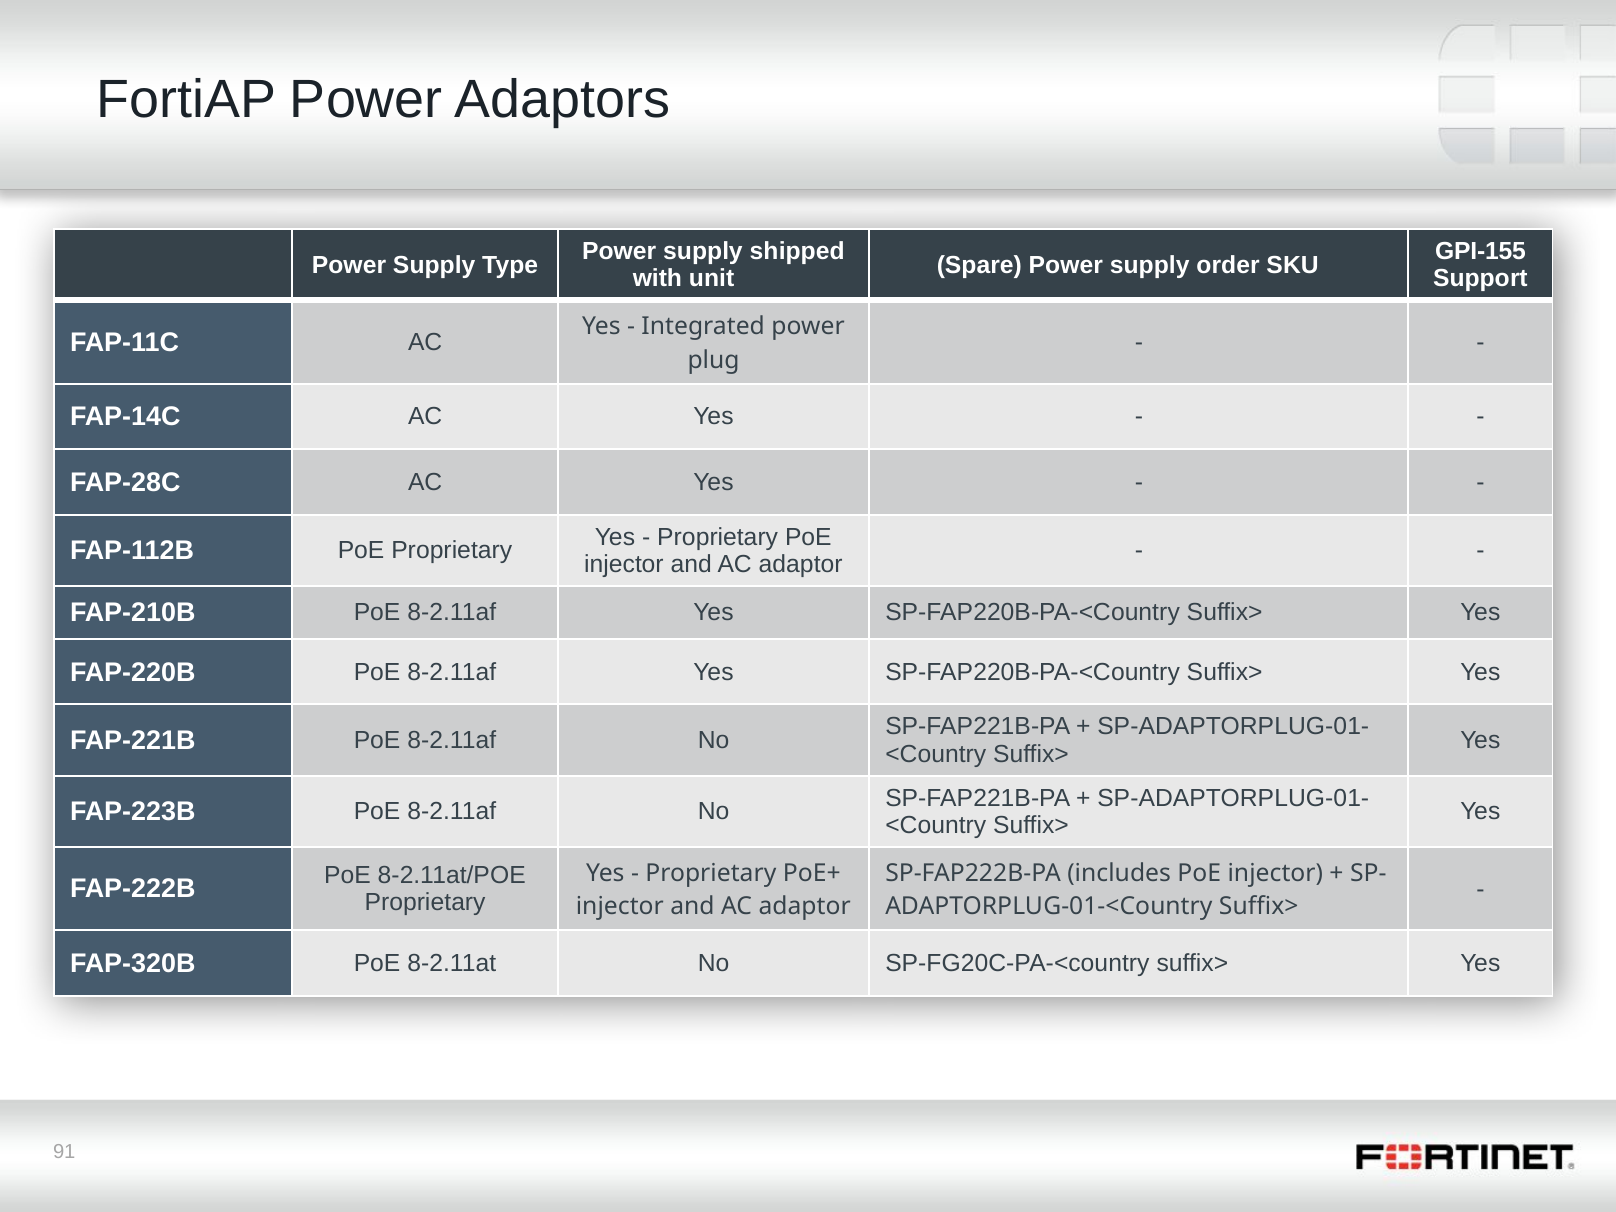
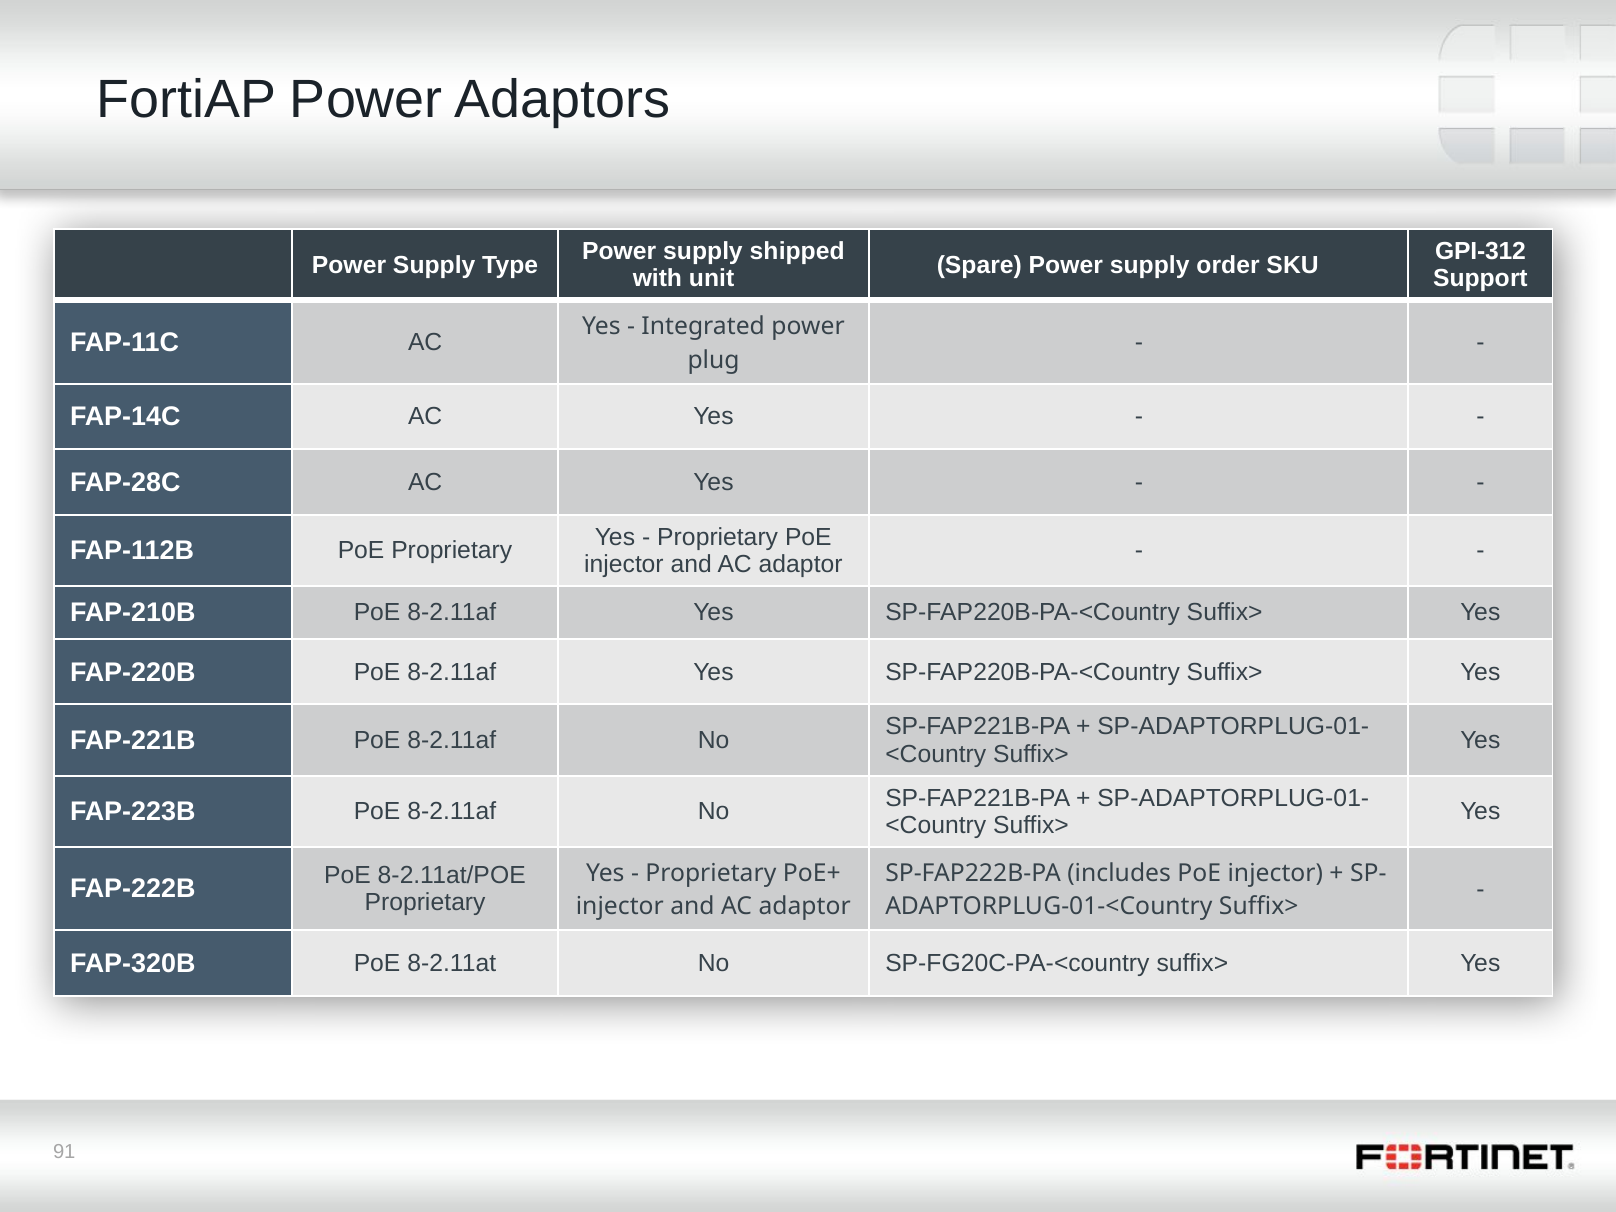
GPI-155: GPI-155 -> GPI-312 (1480, 251)
